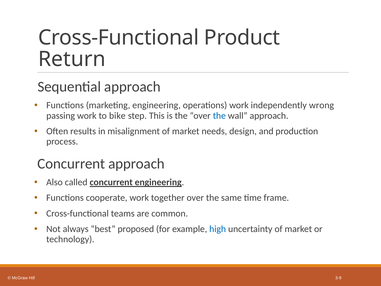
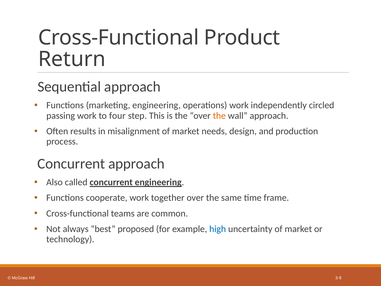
wrong: wrong -> circled (322, 105)
bike: bike -> four (117, 116)
the colour: blue -> orange (219, 116)
